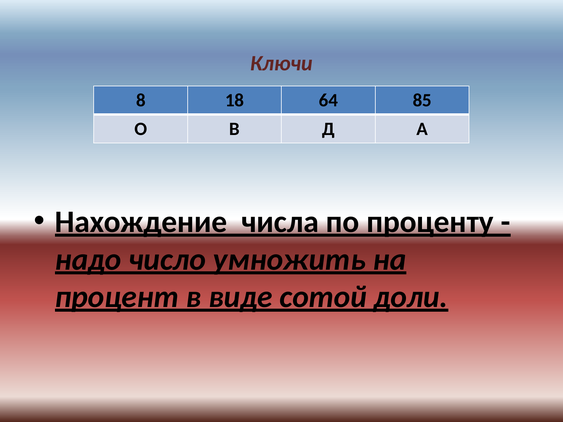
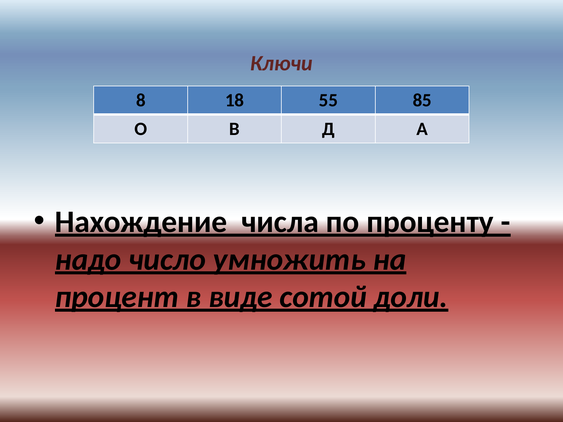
64: 64 -> 55 (328, 100)
